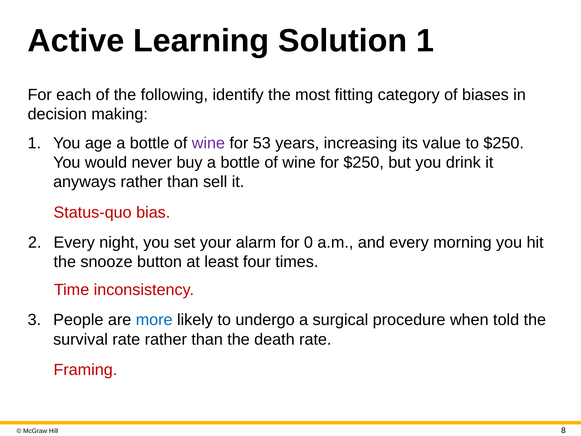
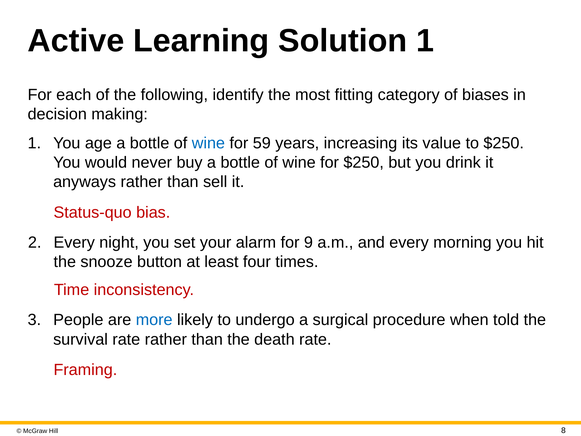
wine colour: purple -> blue (208, 143)
53: 53 -> 59 (262, 143)
0: 0 -> 9 (308, 242)
